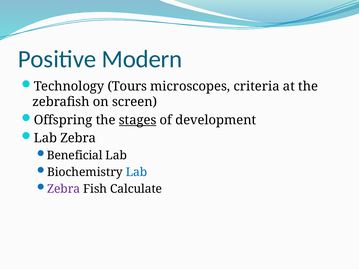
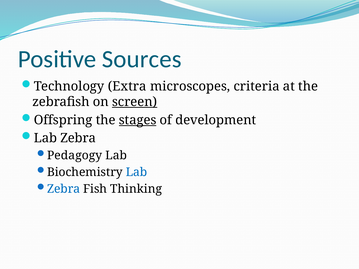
Modern: Modern -> Sources (142, 59)
Tours: Tours -> Extra (127, 86)
screen underline: none -> present (135, 102)
Beneficial: Beneficial -> Pedagogy (75, 156)
Zebra colour: purple -> blue (64, 189)
Calculate: Calculate -> Thinking (136, 189)
